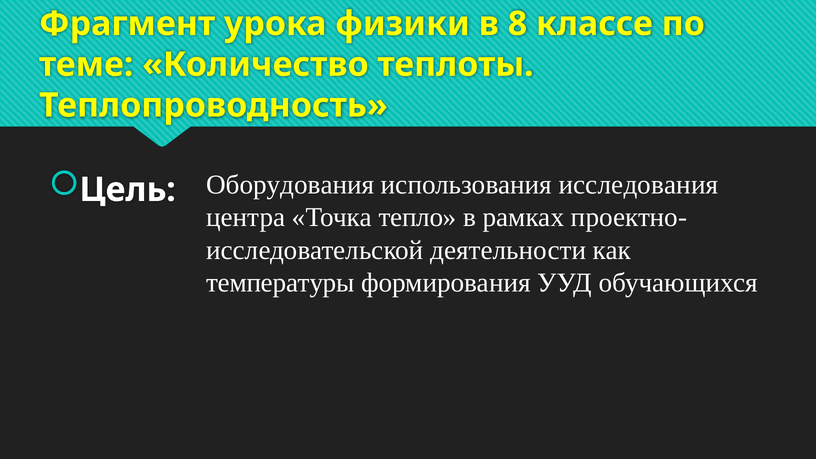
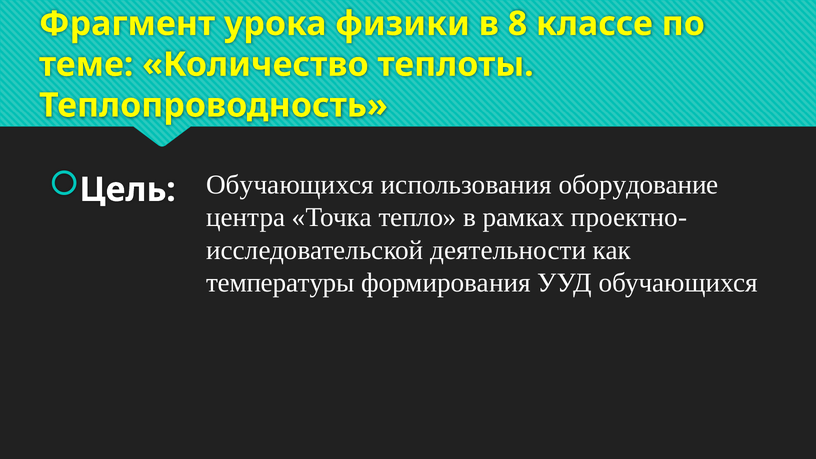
Цель Оборудования: Оборудования -> Обучающихся (290, 185)
исследования: исследования -> оборудование (639, 185)
